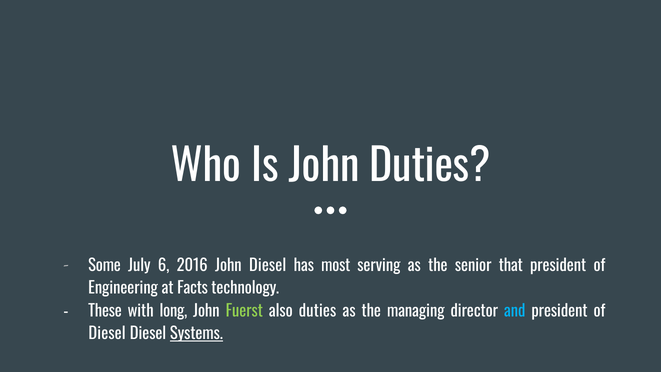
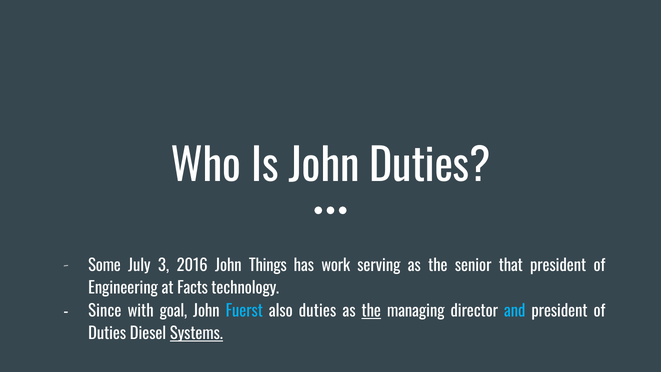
6: 6 -> 3 (164, 265)
John Diesel: Diesel -> Things (268, 265)
most: most -> work (336, 265)
These: These -> Since (105, 311)
long: long -> goal (173, 311)
Fuerst colour: light green -> light blue (244, 311)
the underline: none -> present (371, 311)
Diesel: Diesel -> Duties (107, 334)
